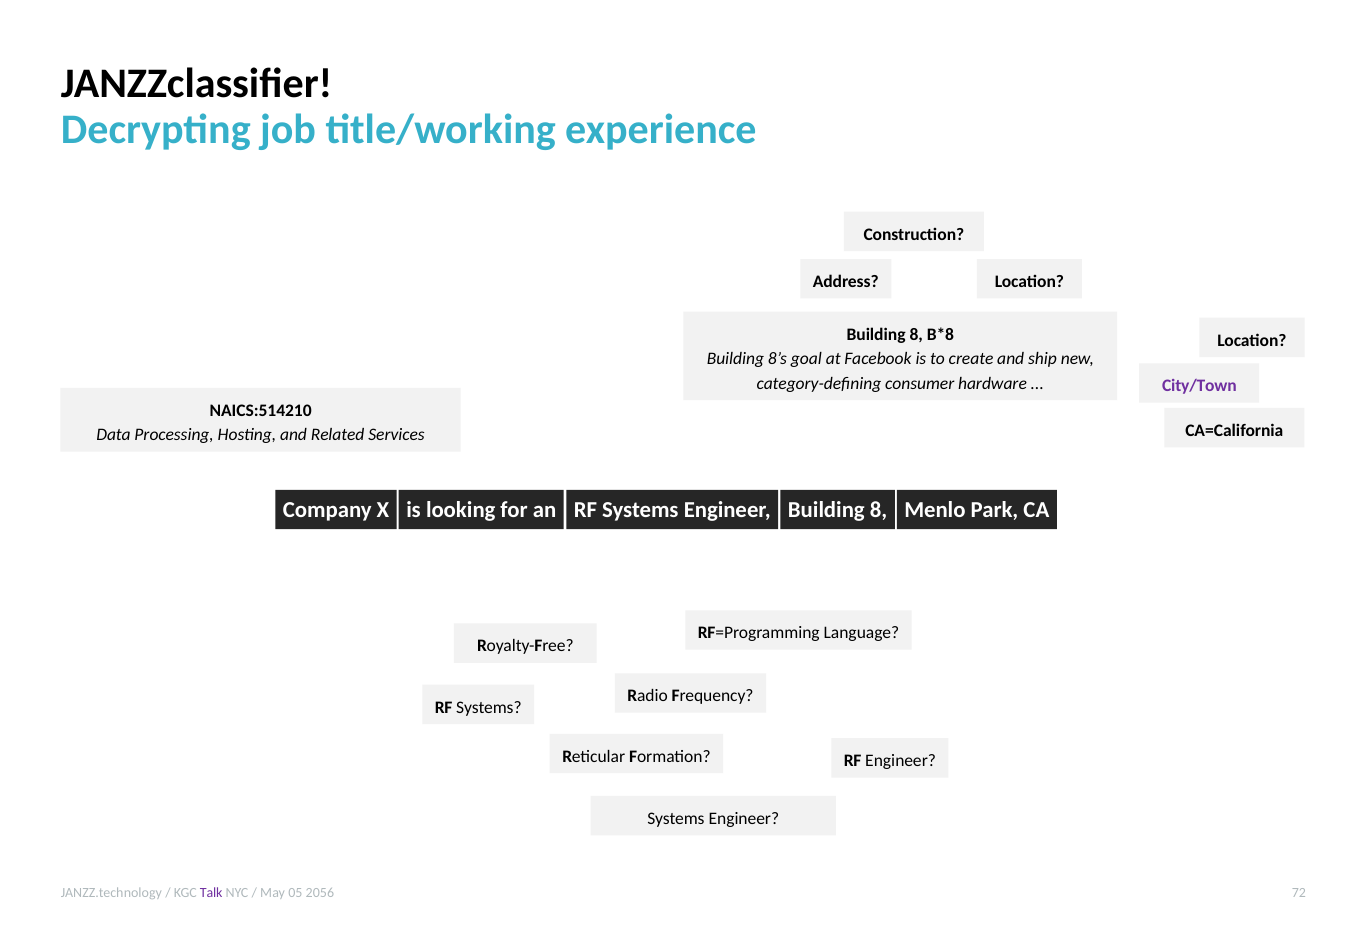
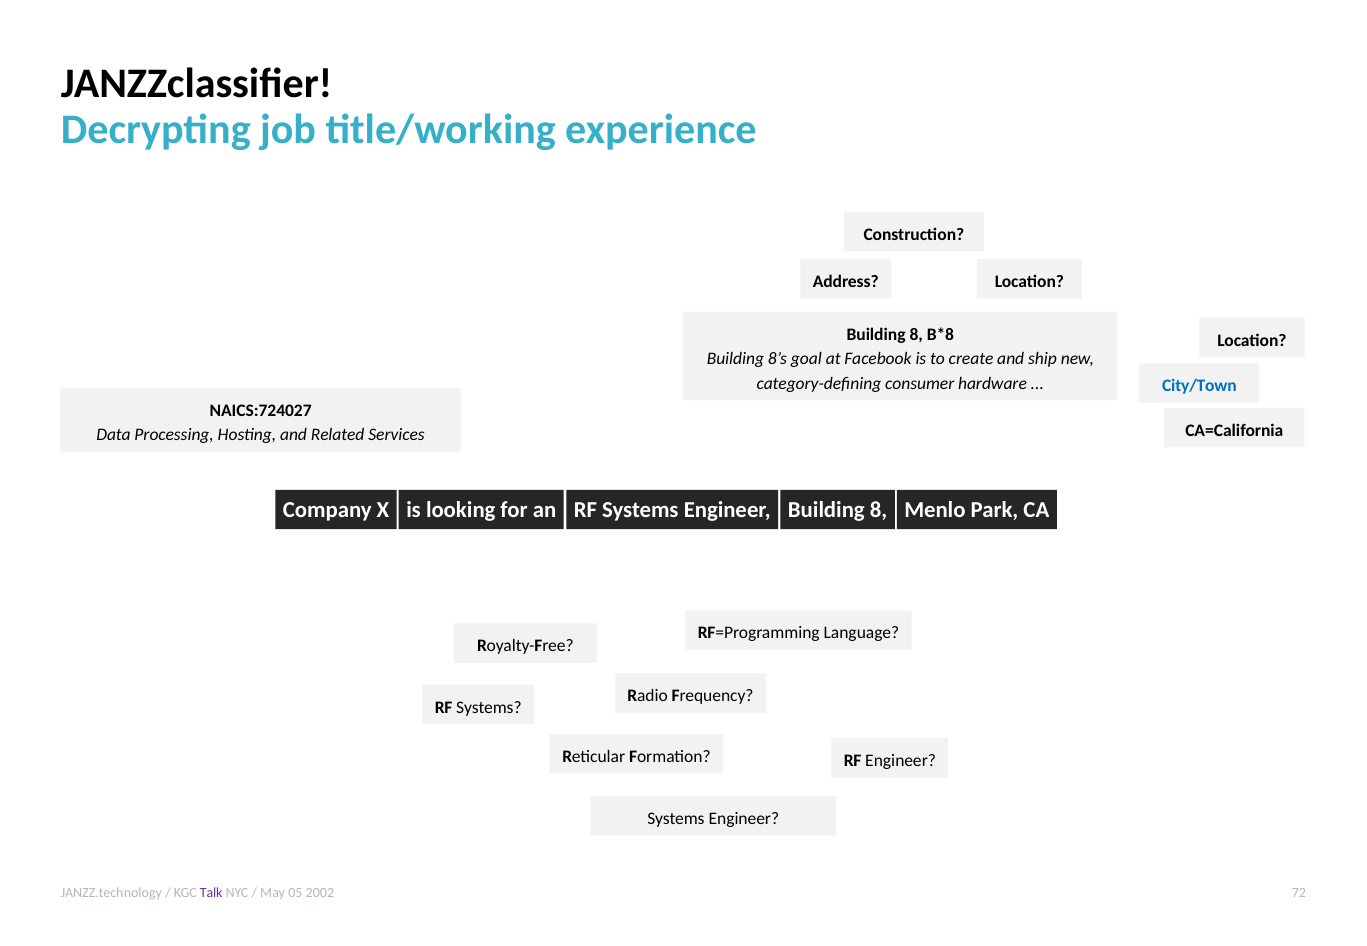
City/Town colour: purple -> blue (1199, 386)
NAICS:514210: NAICS:514210 -> NAICS:724027 (261, 411)
2056: 2056 -> 2002 (320, 893)
